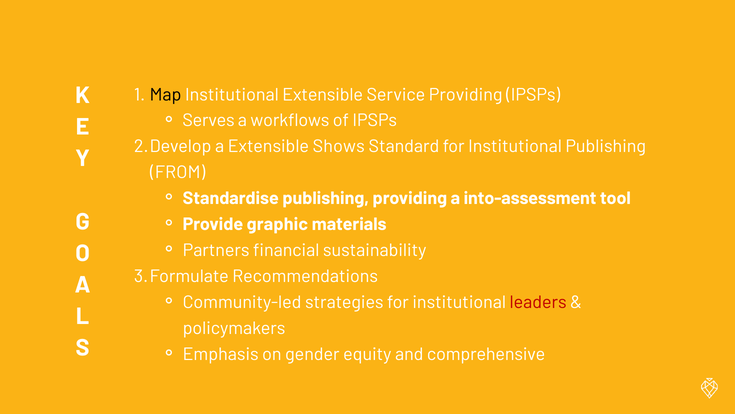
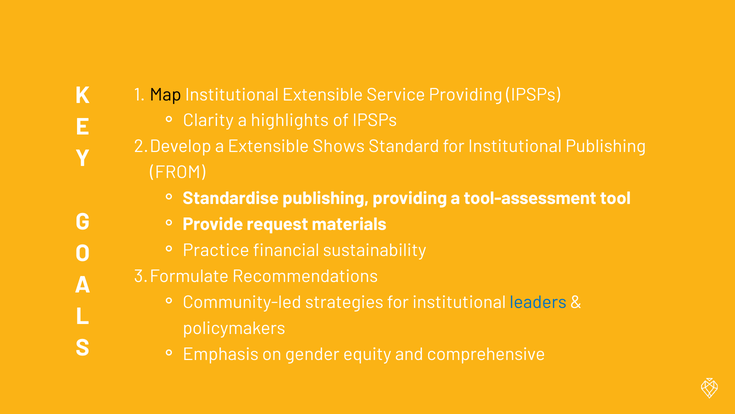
Serves: Serves -> Clarity (208, 120)
workflows: workflows -> highlights (290, 120)
into-assessment: into-assessment -> tool-assessment (530, 198)
graphic: graphic -> request (278, 224)
Partners: Partners -> Practice (216, 250)
leaders colour: red -> blue (538, 302)
